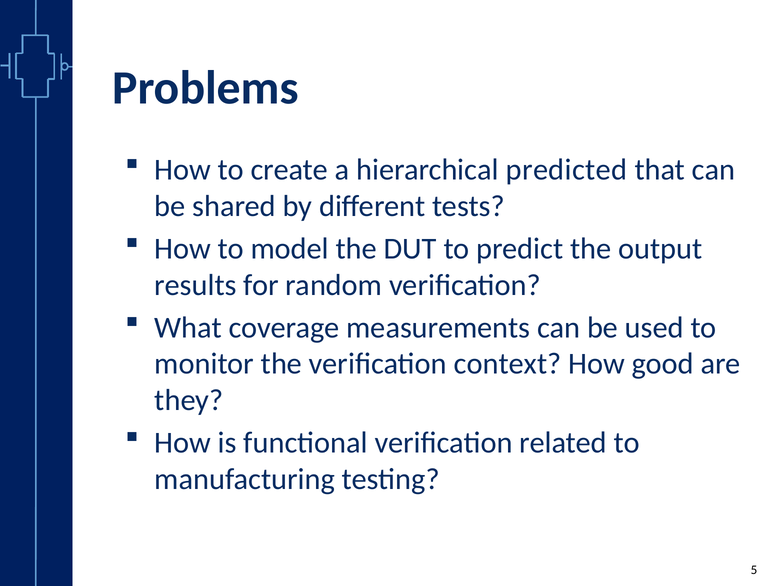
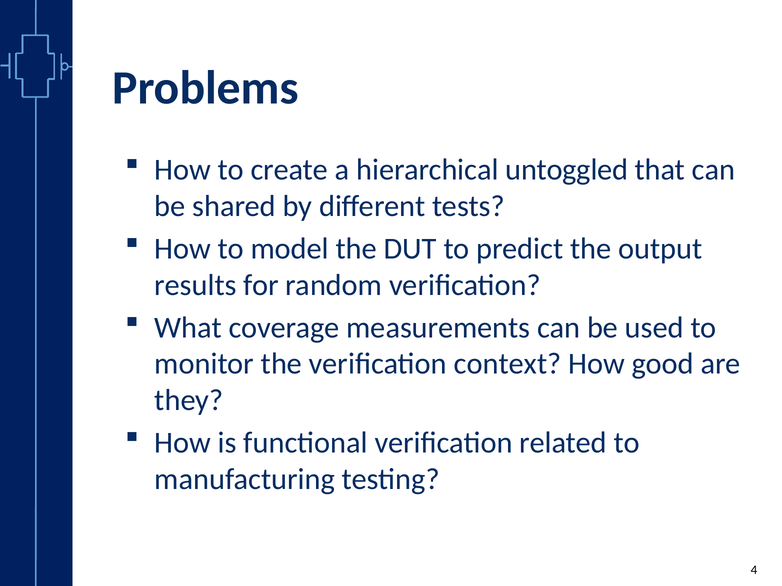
predicted: predicted -> untoggled (567, 170)
5: 5 -> 4 (754, 570)
